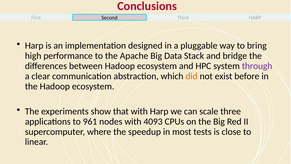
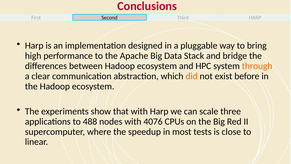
through colour: purple -> orange (257, 66)
961: 961 -> 488 (90, 121)
4093: 4093 -> 4076 (153, 121)
